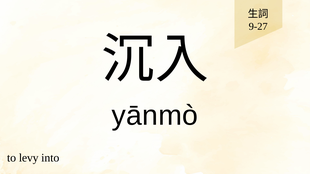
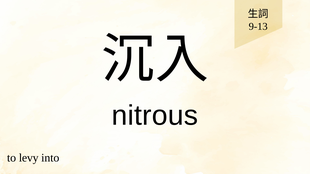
9-27: 9-27 -> 9-13 (258, 26)
yānmò: yānmò -> nitrous (155, 116)
